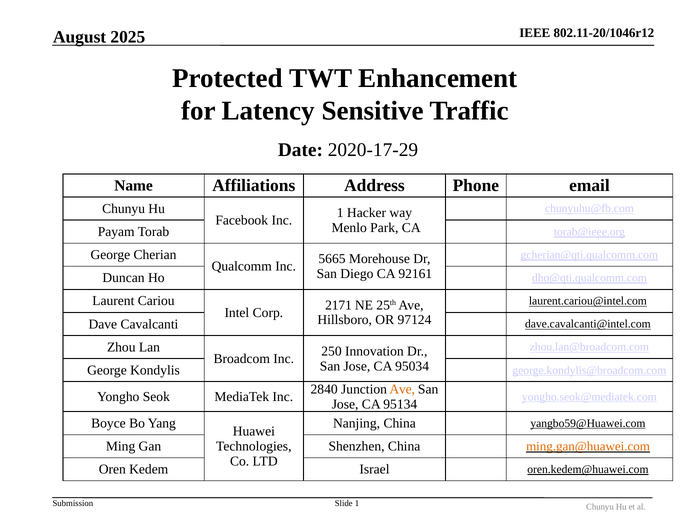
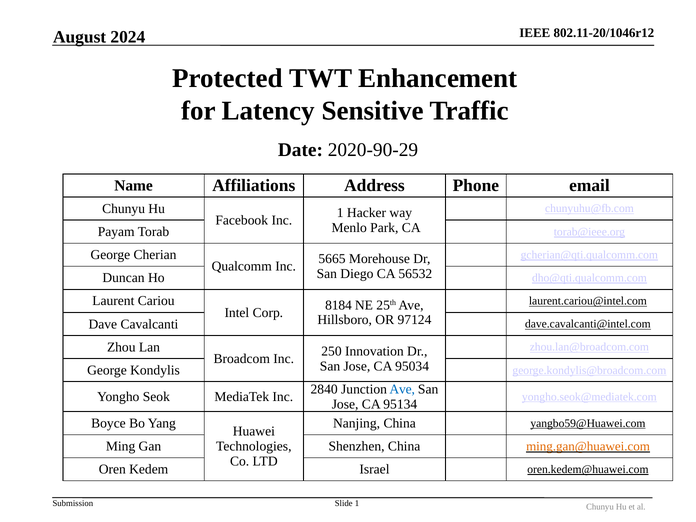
2025: 2025 -> 2024 (128, 37)
2020-17-29: 2020-17-29 -> 2020-90-29 (373, 150)
92161: 92161 -> 56532 (415, 274)
2171: 2171 -> 8184 (339, 305)
Ave colour: orange -> blue (402, 389)
